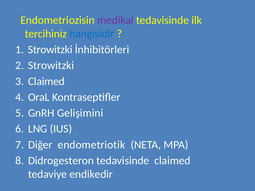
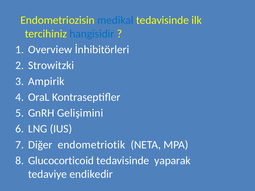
medikal colour: purple -> blue (115, 20)
Strowitzki: Strowitzki -> Overview (50, 50)
Claimed: Claimed -> Ampirik (46, 81)
Didrogesteron: Didrogesteron -> Glucocorticoid (61, 161)
tedavisinde claimed: claimed -> yaparak (172, 161)
